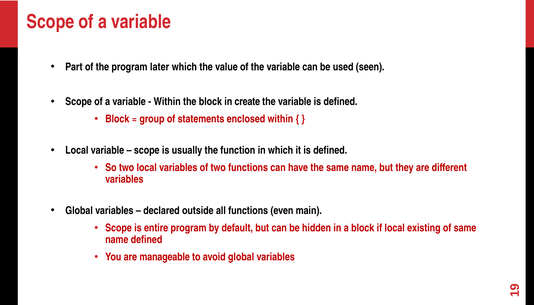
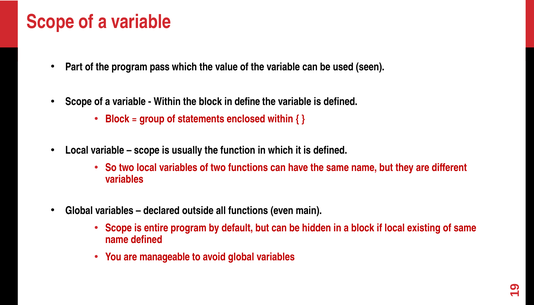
later: later -> pass (160, 67)
create: create -> define (247, 102)
